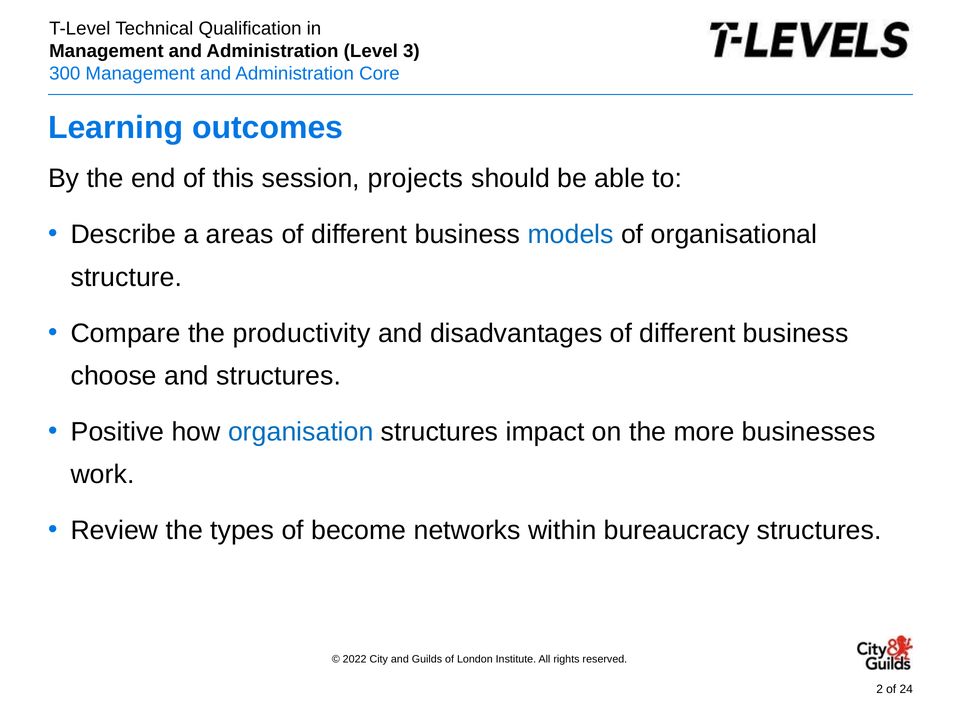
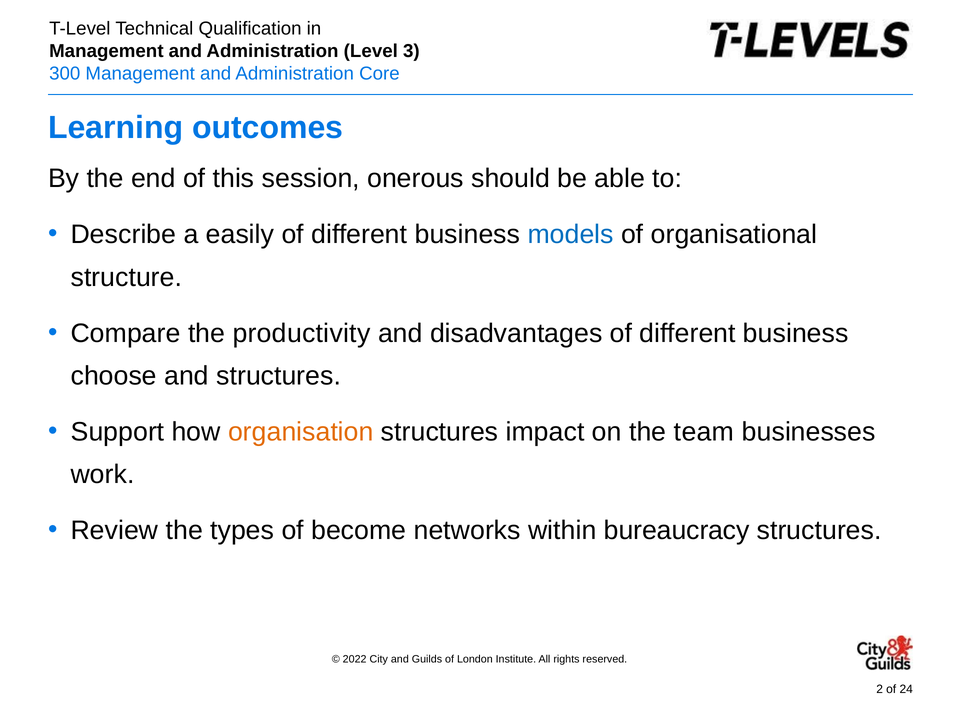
projects: projects -> onerous (415, 179)
areas: areas -> easily (240, 235)
Positive: Positive -> Support (118, 432)
organisation colour: blue -> orange (301, 432)
more: more -> team (704, 432)
